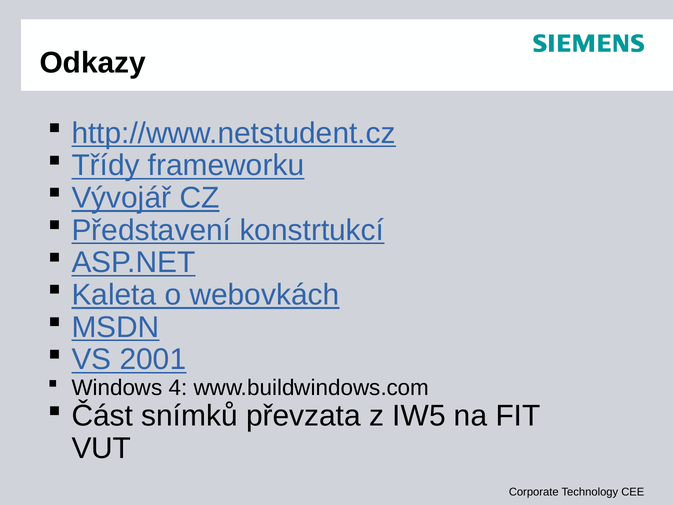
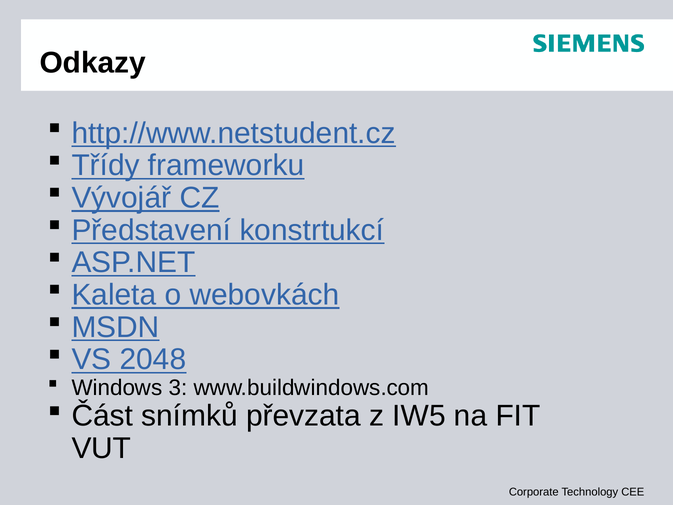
2001: 2001 -> 2048 (153, 359)
4: 4 -> 3 (178, 388)
